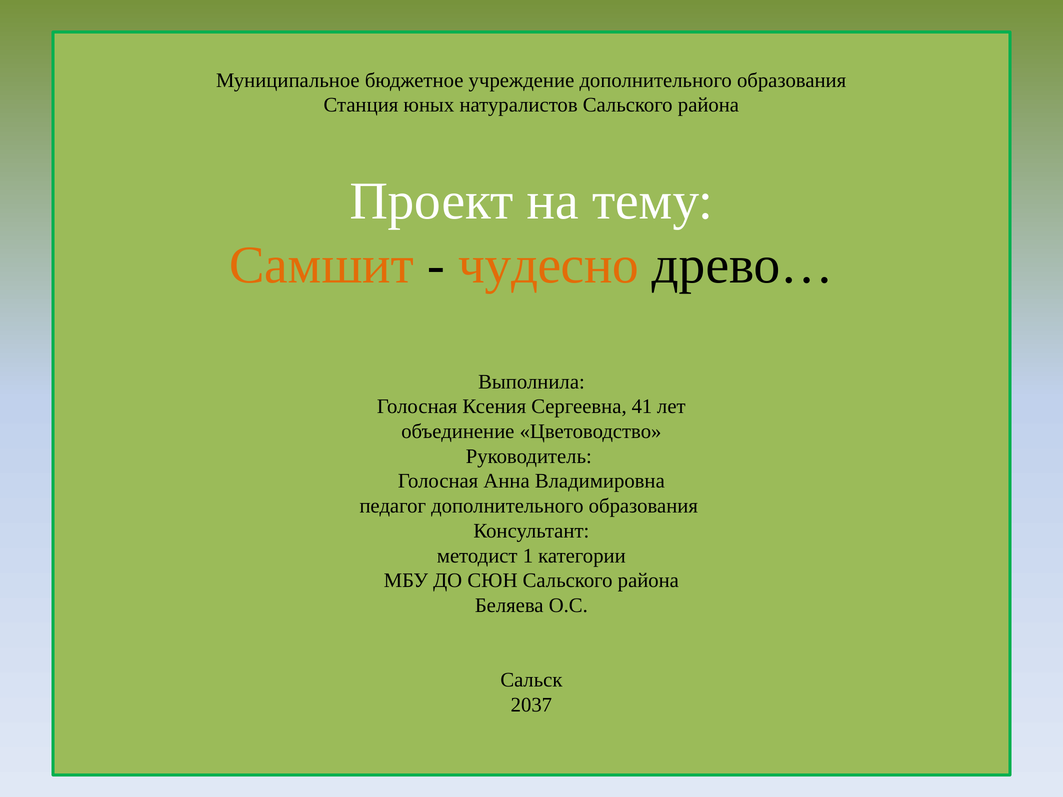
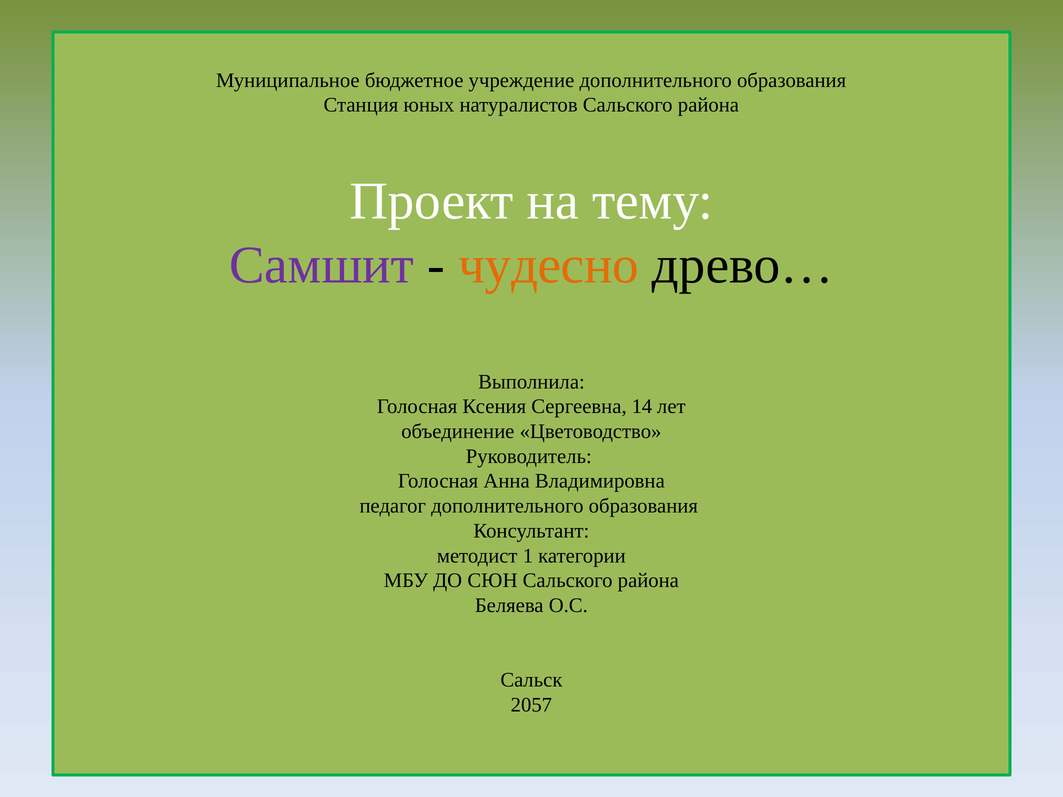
Самшит colour: orange -> purple (322, 265)
41: 41 -> 14 (642, 407)
2037: 2037 -> 2057 (531, 705)
